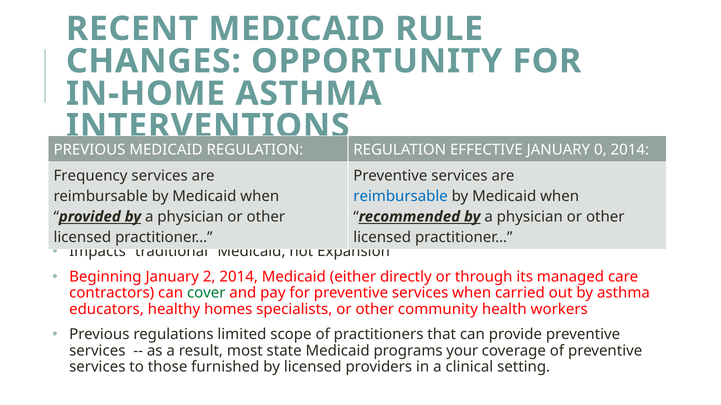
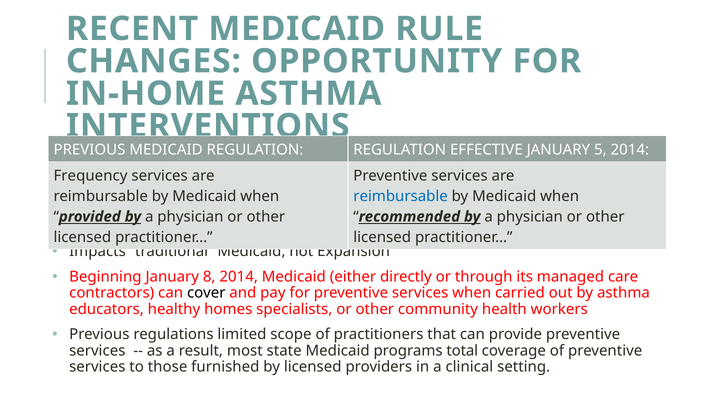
0: 0 -> 5 (600, 150)
2: 2 -> 8 (209, 277)
cover colour: green -> black (206, 293)
your: your -> total (462, 351)
